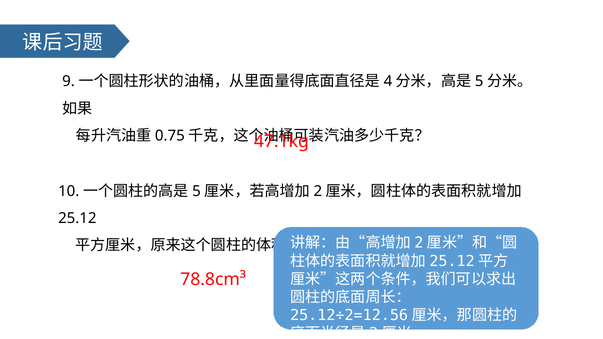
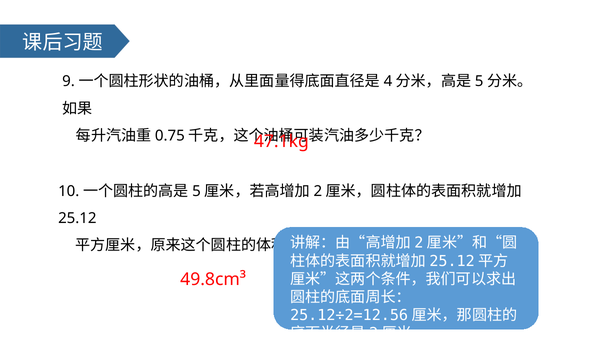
78.8cm³: 78.8cm³ -> 49.8cm³ (213, 280)
